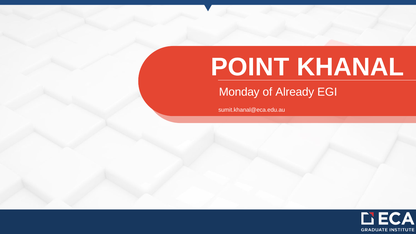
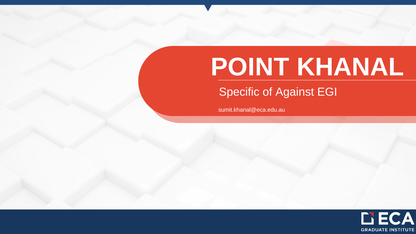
Monday: Monday -> Specific (239, 92)
Already: Already -> Against (295, 92)
